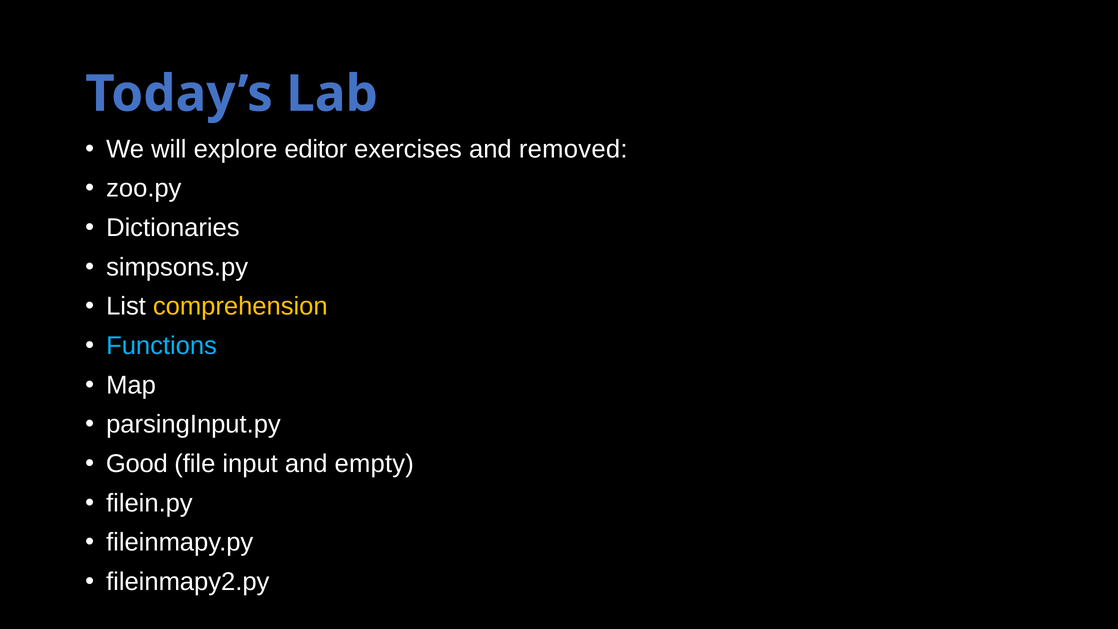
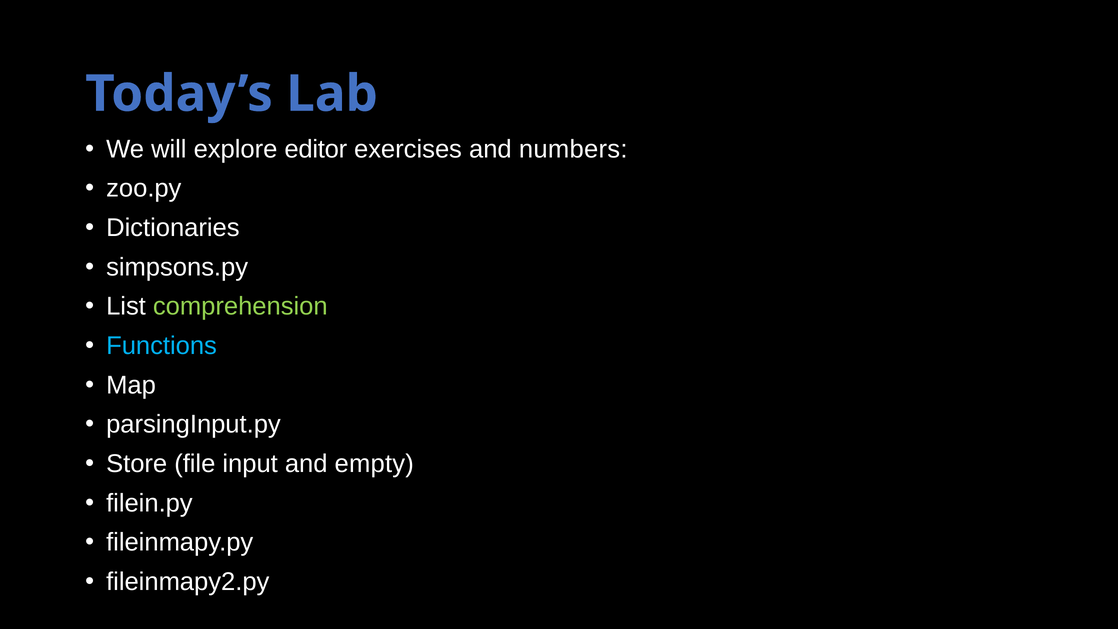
removed: removed -> numbers (573, 149)
comprehension colour: yellow -> light green (240, 306)
Good: Good -> Store (137, 464)
